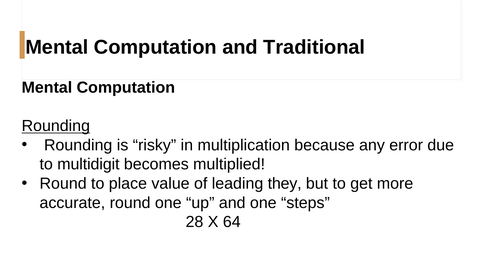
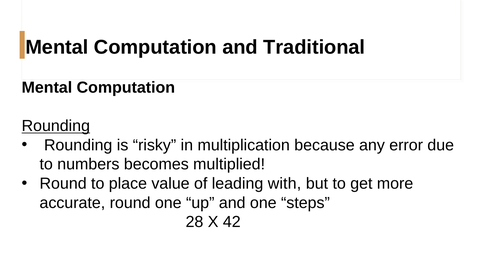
multidigit: multidigit -> numbers (88, 164)
they: they -> with (284, 183)
64: 64 -> 42 (232, 222)
